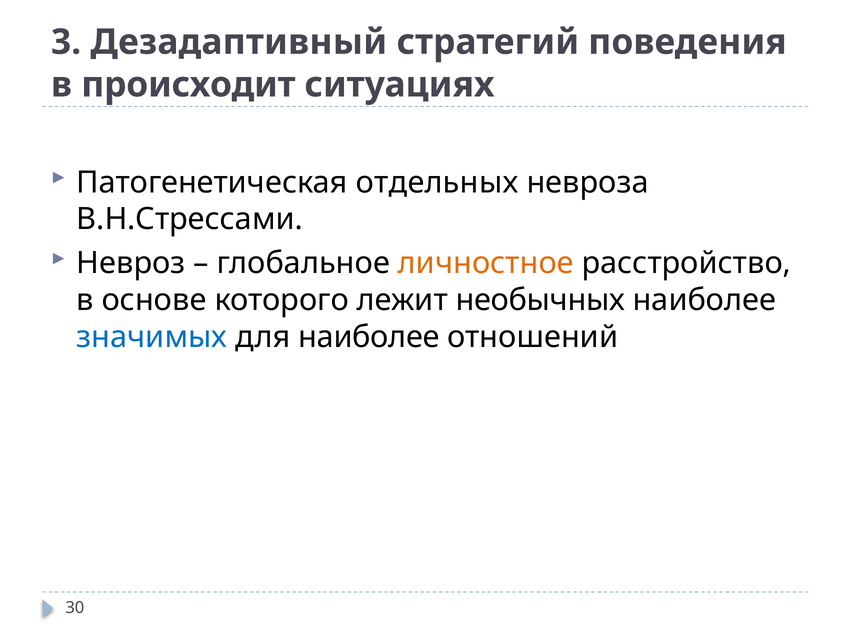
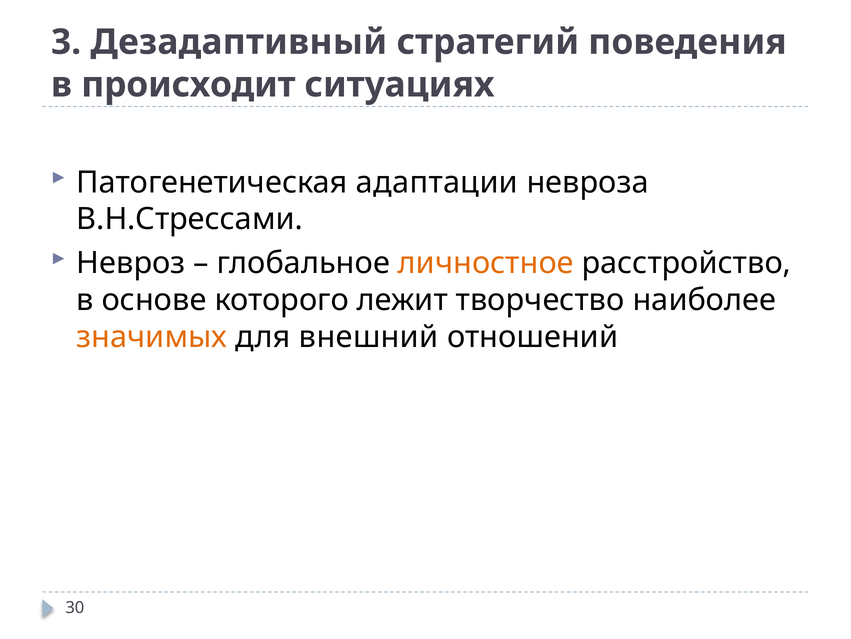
отдельных: отдельных -> адаптации (437, 182)
необычных: необычных -> творчество (540, 300)
значимых colour: blue -> orange (152, 337)
для наиболее: наиболее -> внешний (369, 337)
